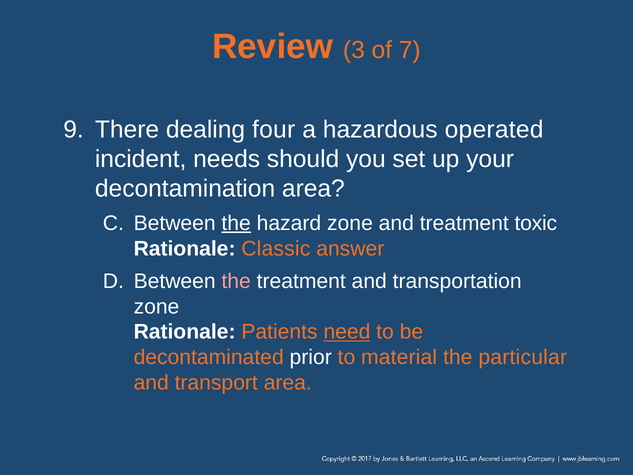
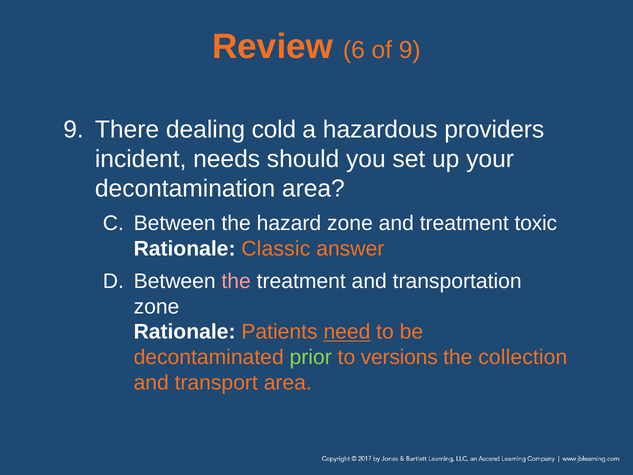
3: 3 -> 6 (354, 50)
of 7: 7 -> 9 (410, 50)
four: four -> cold (274, 129)
operated: operated -> providers (494, 129)
the underline: present -> none (236, 223)
prior colour: white -> light green (311, 357)
material: material -> versions (399, 357)
particular: particular -> collection (523, 357)
